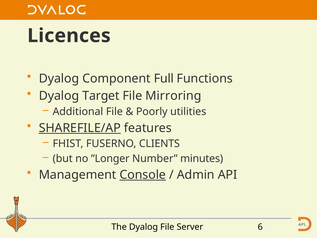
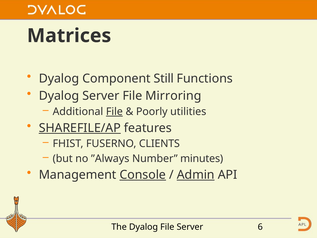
Licences: Licences -> Matrices (69, 36)
Full: Full -> Still (164, 79)
Dyalog Target: Target -> Server (101, 96)
File underline: none -> present (114, 112)
”Longer: ”Longer -> ”Always (110, 158)
Admin underline: none -> present (196, 175)
